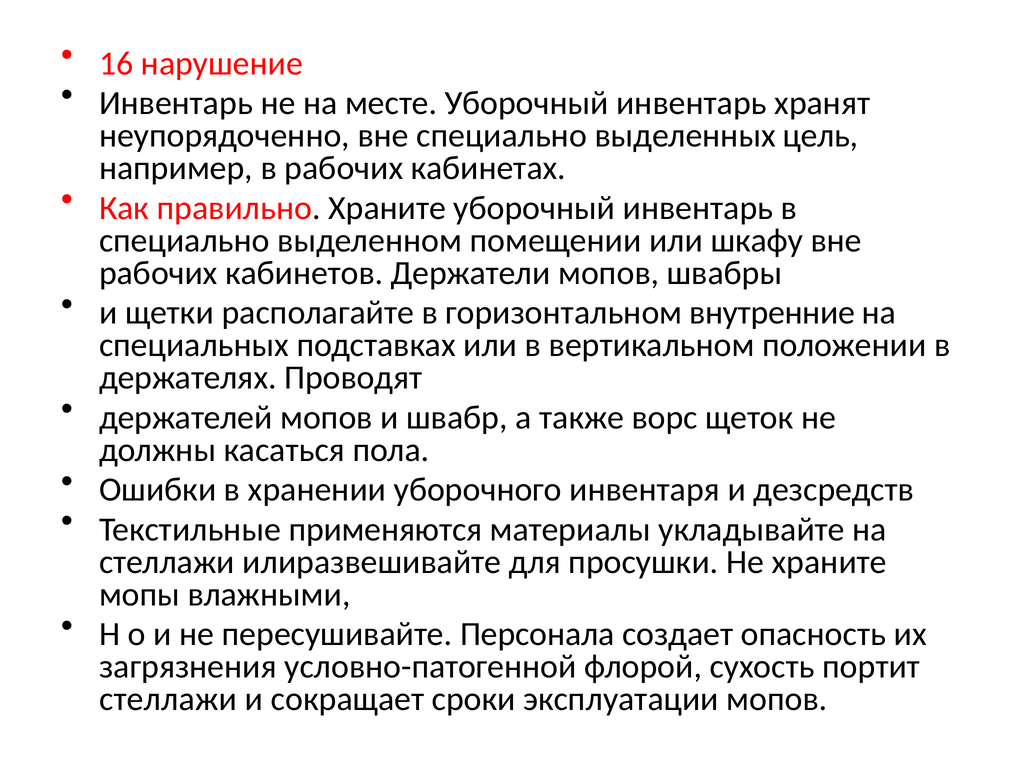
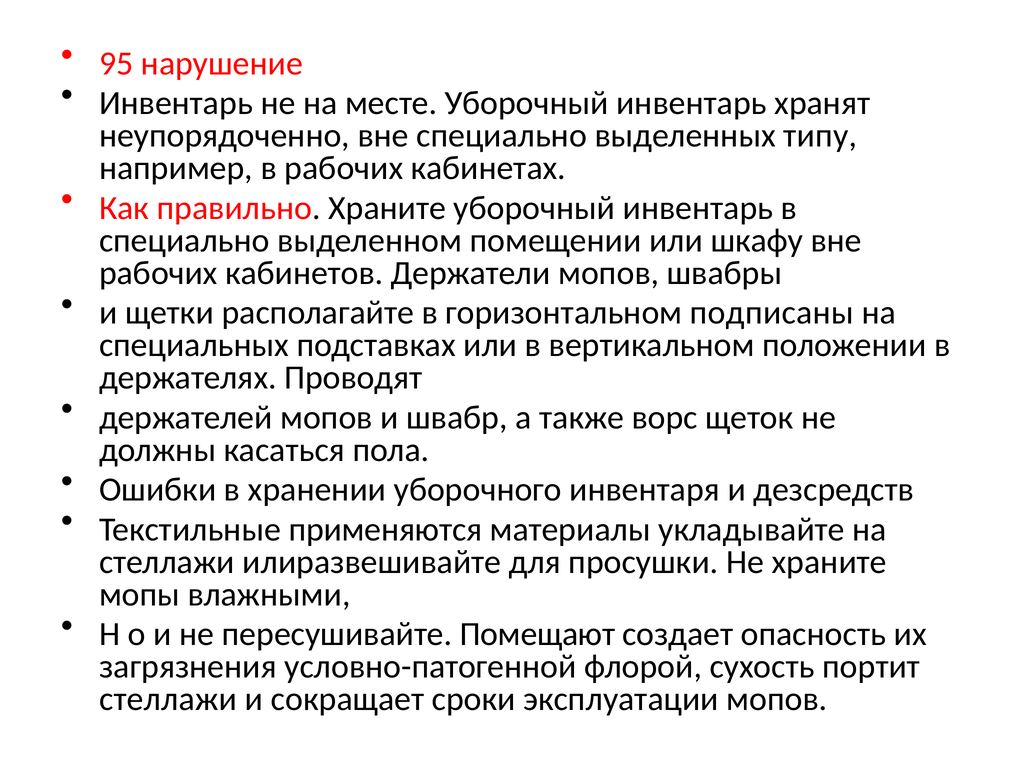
16: 16 -> 95 (116, 63)
цель: цель -> типу (820, 136)
внутренние: внутренние -> подписаны (772, 313)
Персонала: Персонала -> Помещают (537, 634)
